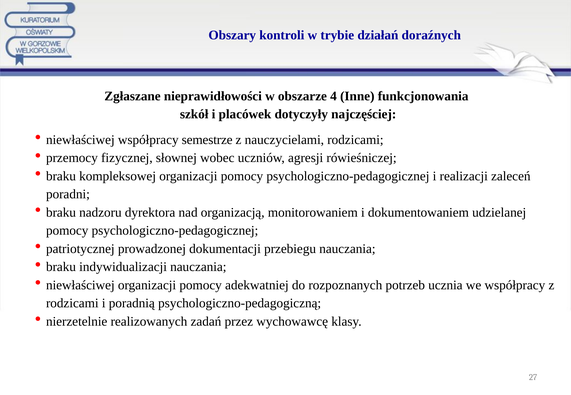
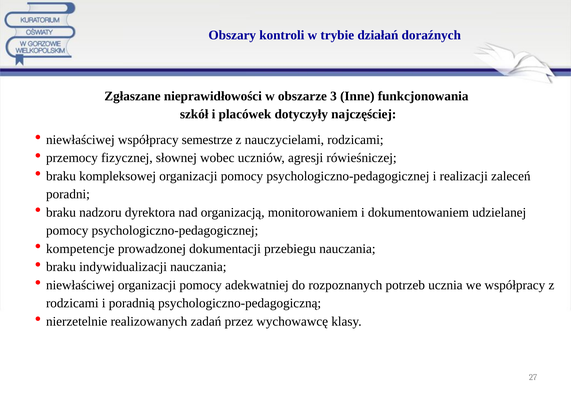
4: 4 -> 3 (333, 96)
patriotycznej: patriotycznej -> kompetencje (80, 249)
